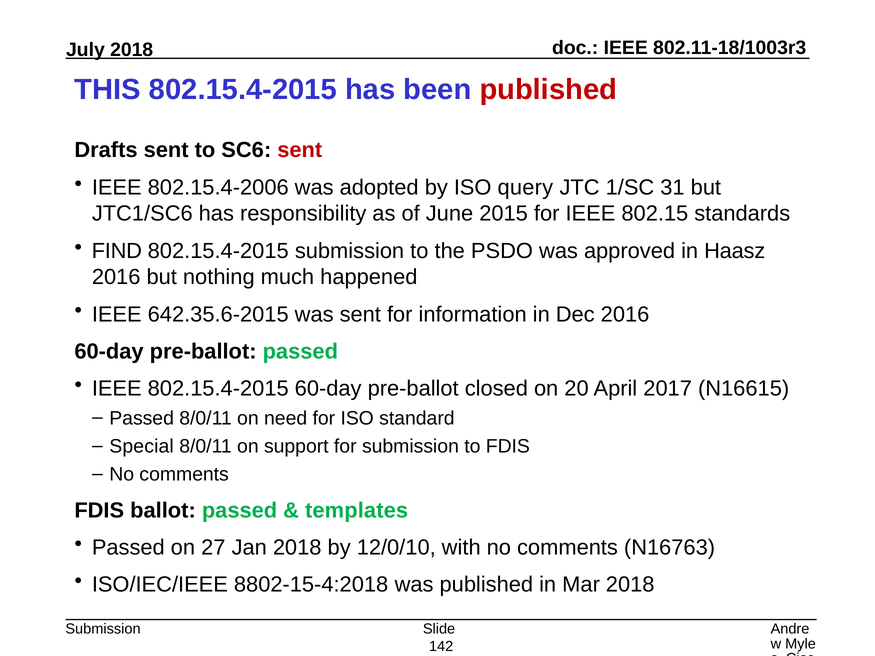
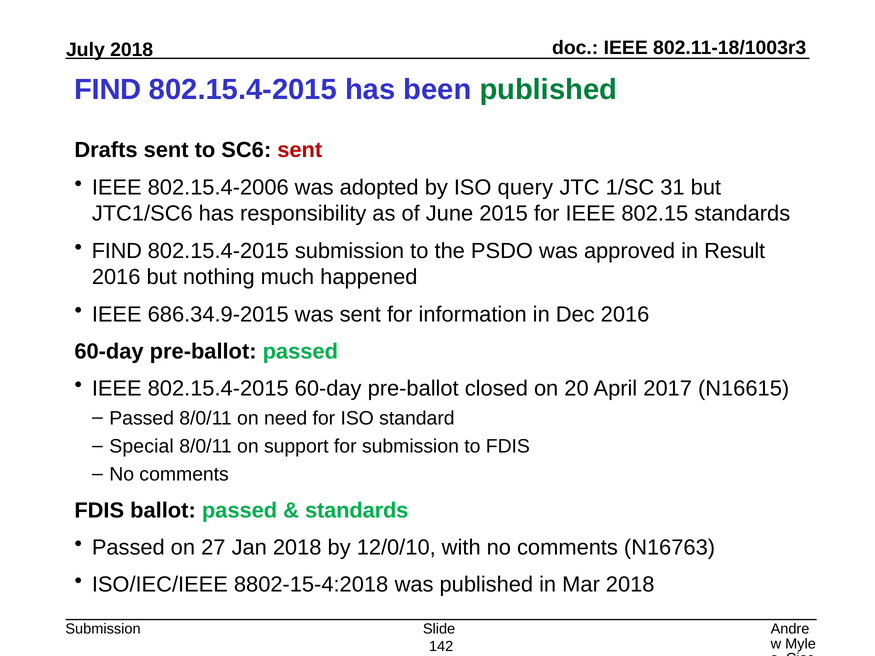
THIS: THIS -> FIND (108, 90)
published colour: red -> green (548, 90)
Haasz: Haasz -> Result (735, 251)
642.35.6-2015: 642.35.6-2015 -> 686.34.9-2015 (218, 314)
templates: templates -> standards (357, 511)
